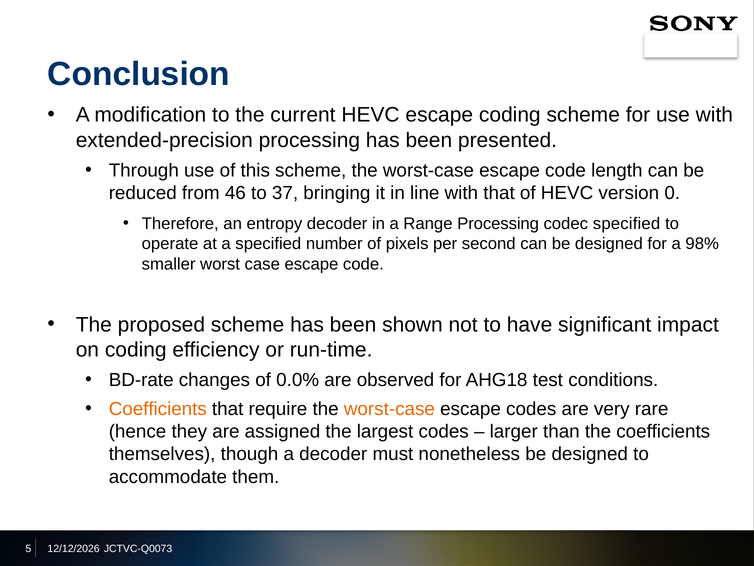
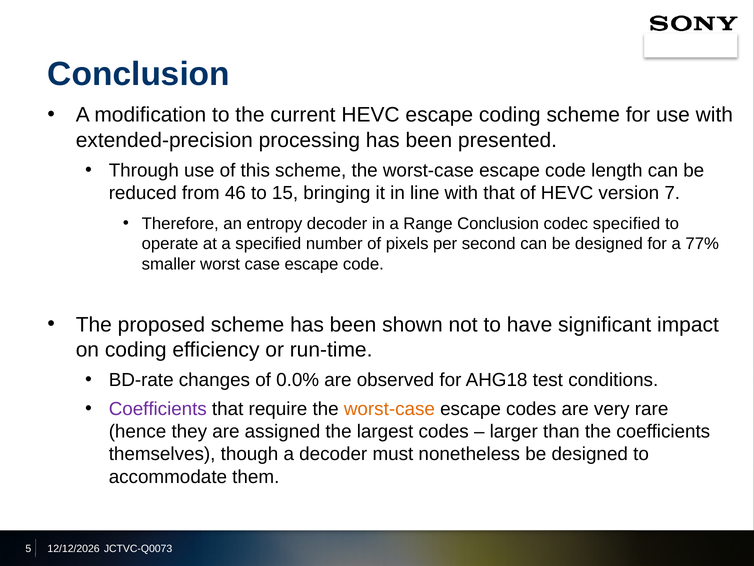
37: 37 -> 15 (285, 193)
0: 0 -> 7 (672, 193)
Range Processing: Processing -> Conclusion (498, 224)
98%: 98% -> 77% (702, 244)
Coefficients colour: orange -> purple (158, 409)
